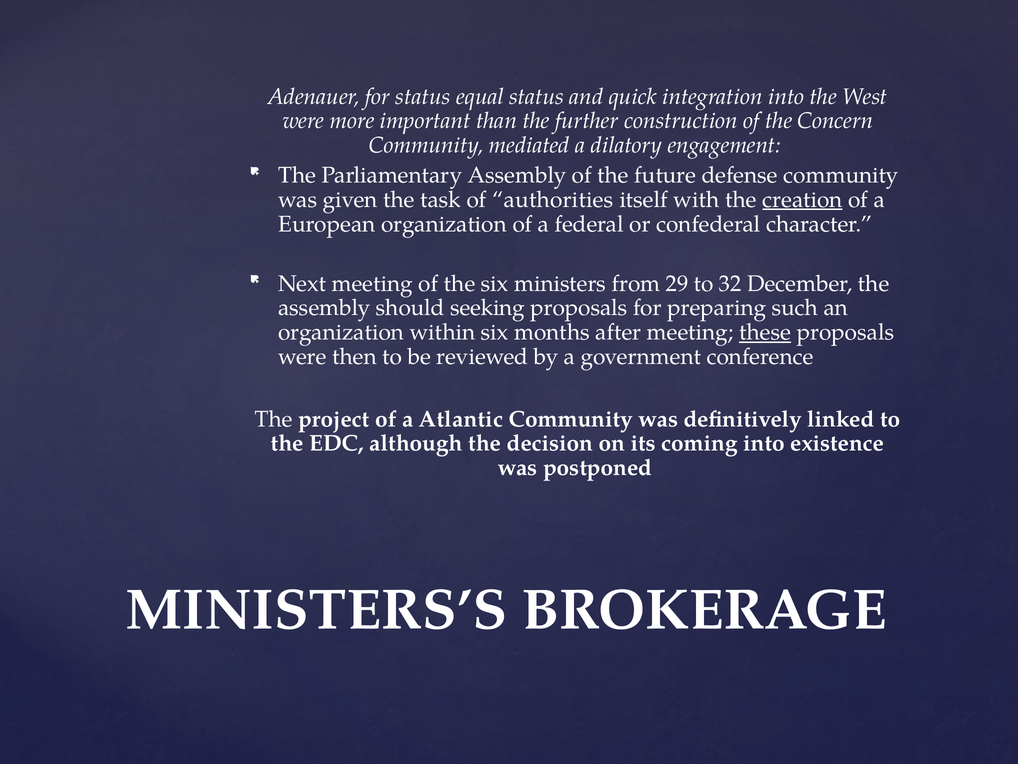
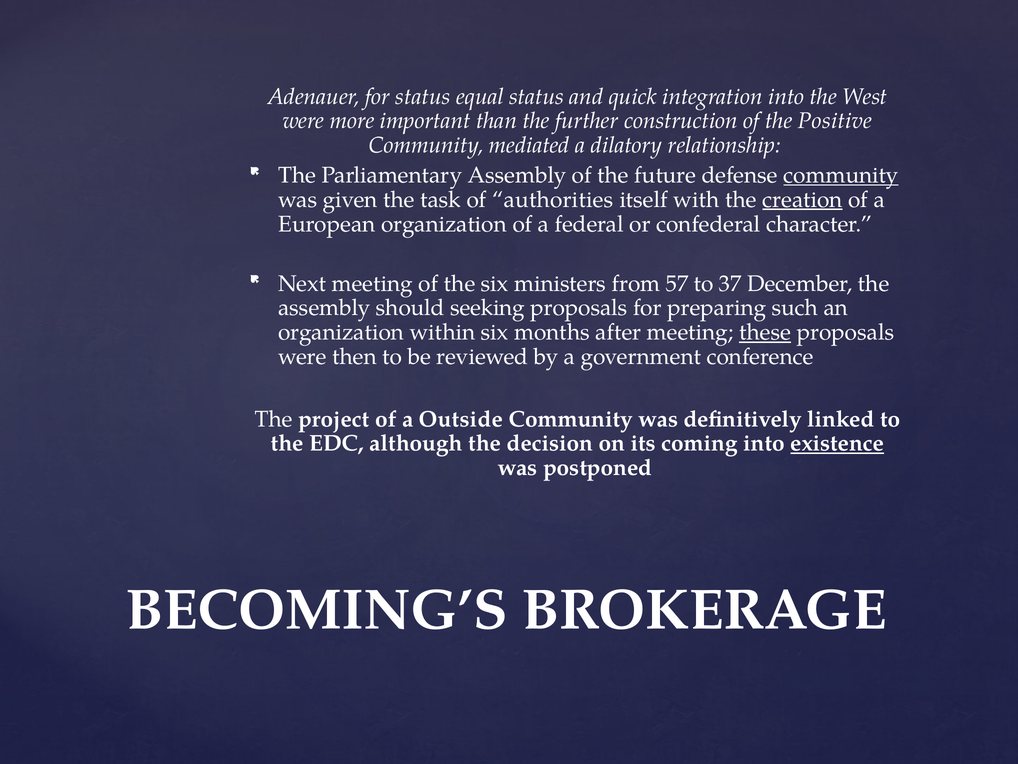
Concern: Concern -> Positive (835, 121)
engagement: engagement -> relationship (724, 145)
community underline: none -> present (841, 175)
29: 29 -> 57 (677, 283)
32: 32 -> 37 (730, 283)
Atlantic: Atlantic -> Outside (461, 419)
existence underline: none -> present (837, 443)
MINISTERS’S: MINISTERS’S -> BECOMING’S (317, 610)
